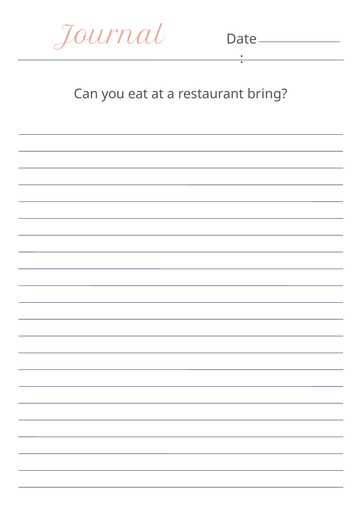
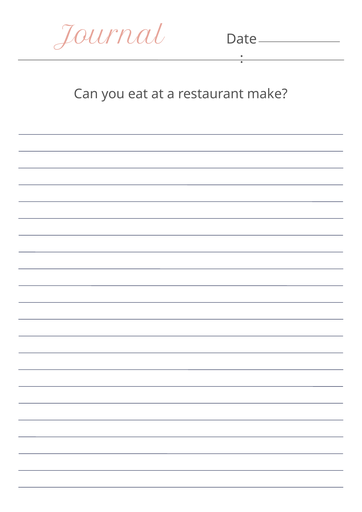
bring: bring -> make (267, 94)
